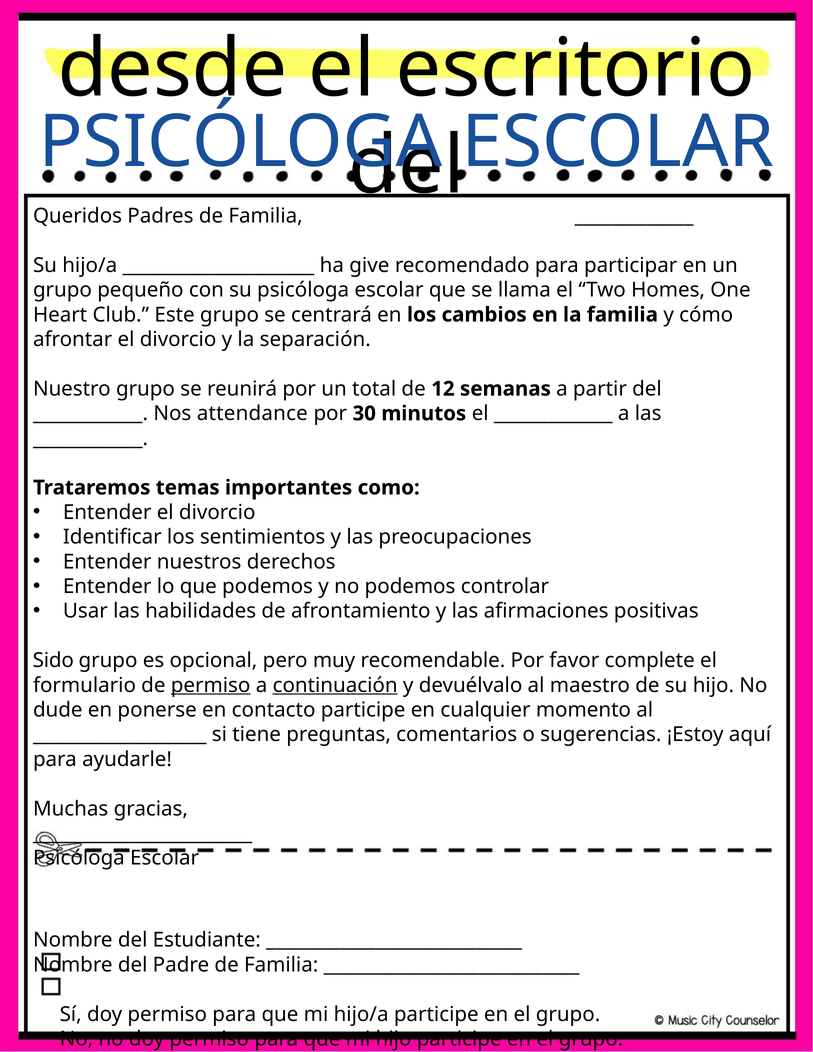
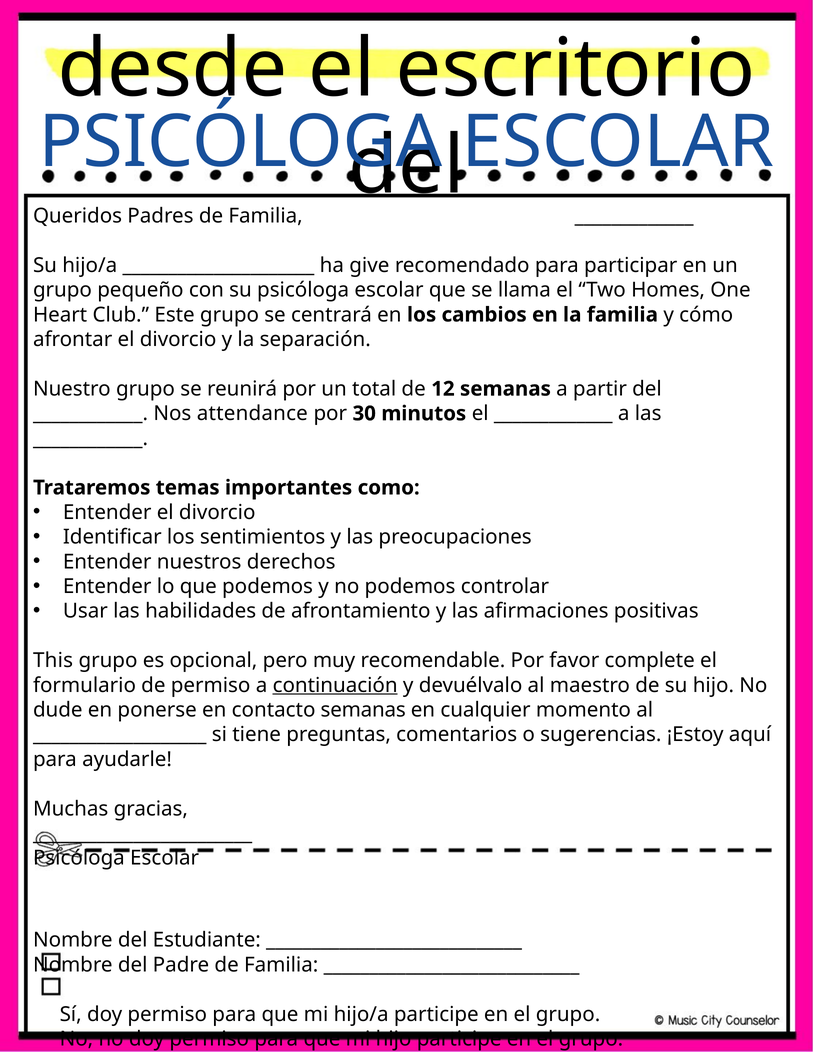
Sido: Sido -> This (53, 661)
permiso underline: present -> none (211, 685)
contacto participe: participe -> semanas (363, 710)
